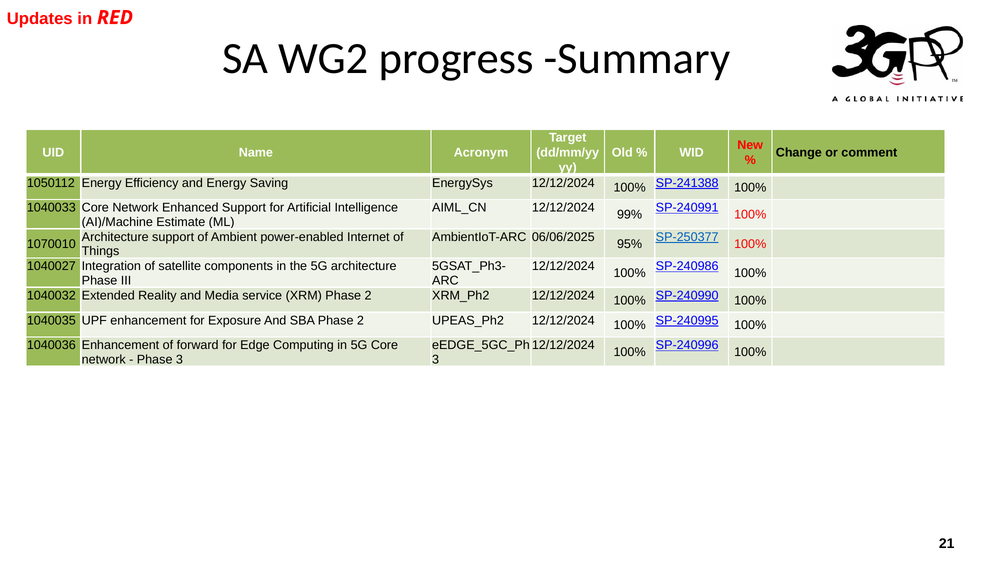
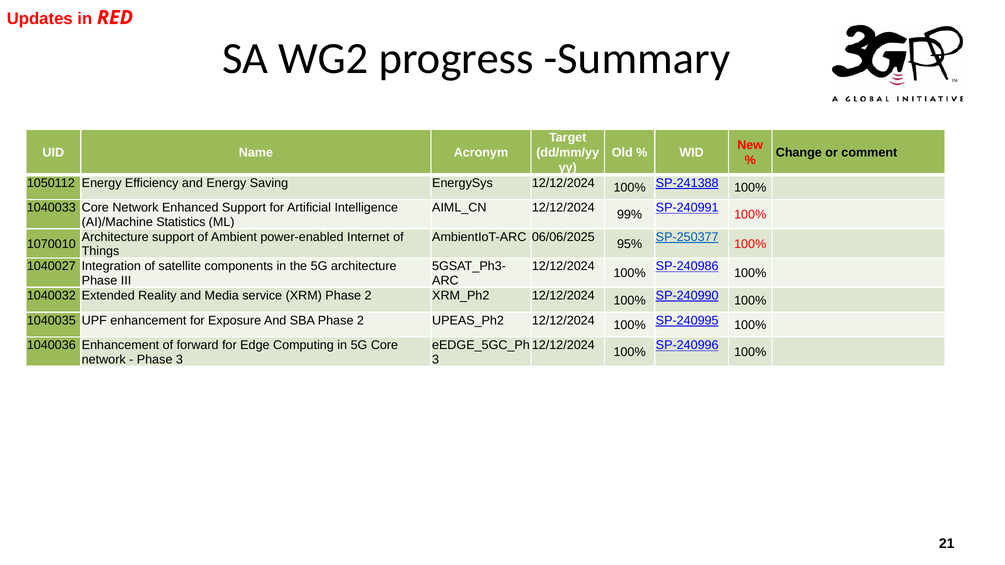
Estimate: Estimate -> Statistics (181, 222)
